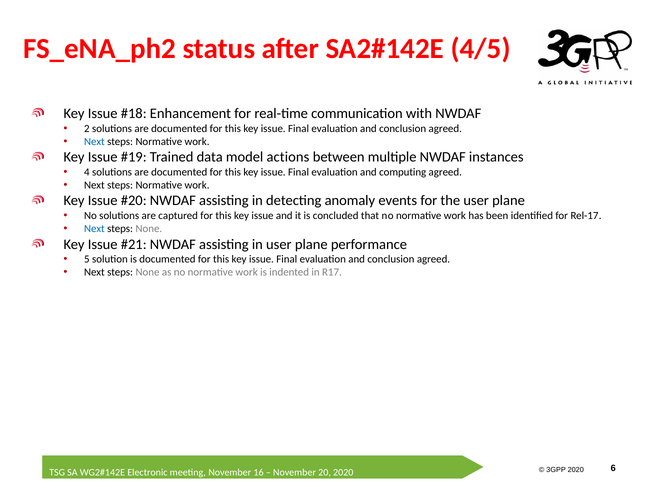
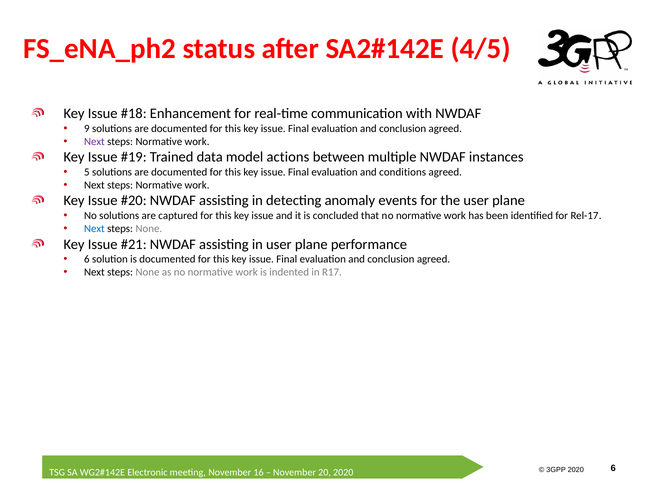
2: 2 -> 9 (87, 129)
Next colour: blue -> purple (94, 142)
4: 4 -> 5 (87, 172)
computing: computing -> conditions (403, 172)
5: 5 -> 6 (87, 259)
